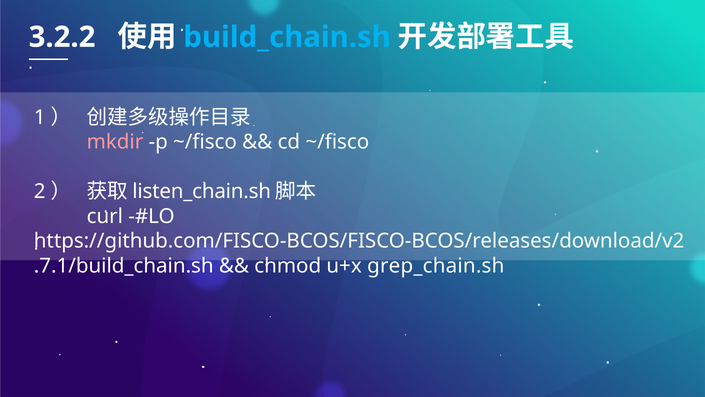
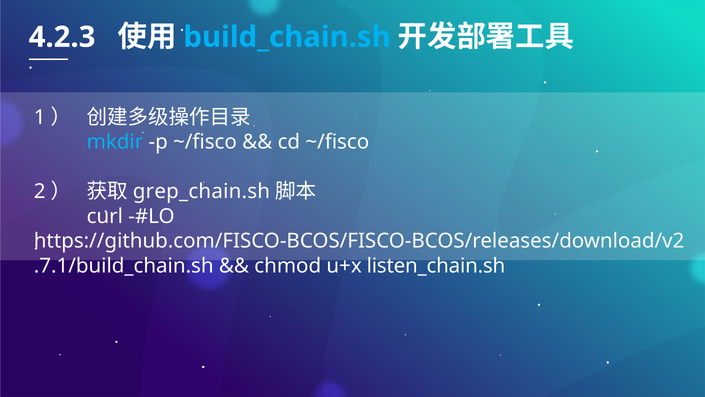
3.2.2: 3.2.2 -> 4.2.3 (62, 37)
mkdir colour: pink -> light blue (115, 142)
listen_chain.sh: listen_chain.sh -> grep_chain.sh (201, 191)
grep_chain.sh: grep_chain.sh -> listen_chain.sh (436, 265)
